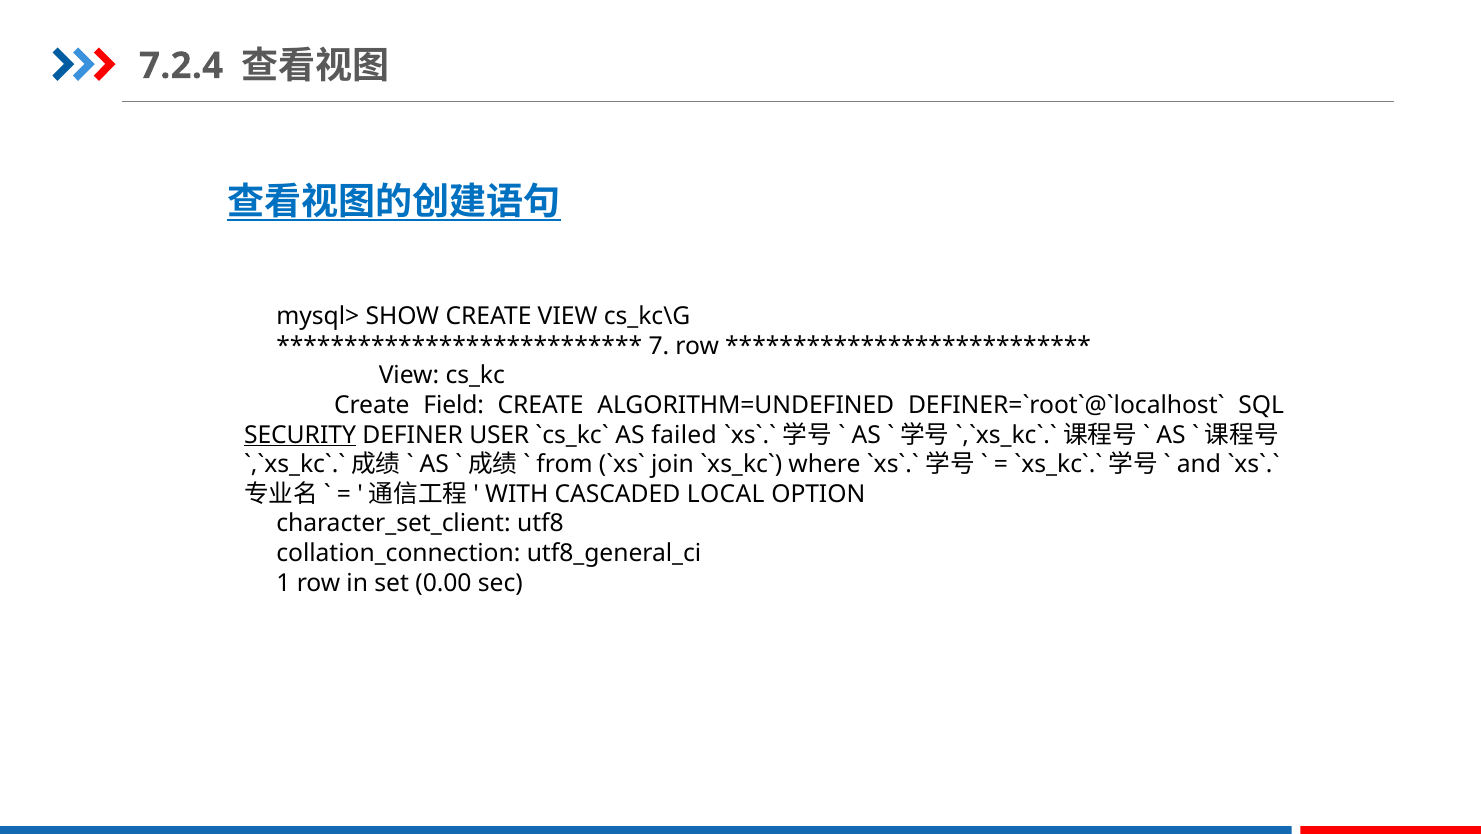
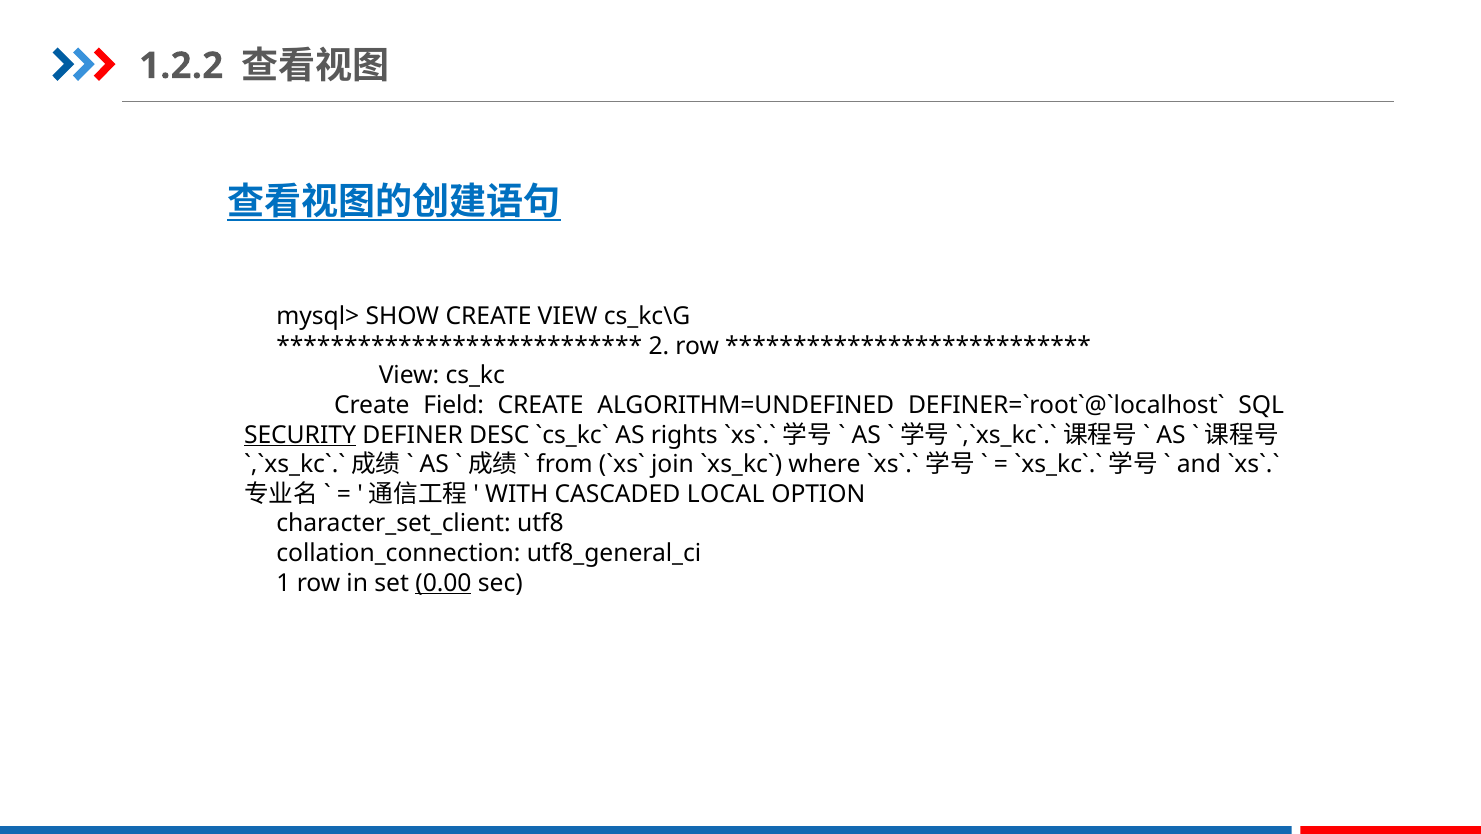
7.2.4: 7.2.4 -> 1.2.2 (181, 66)
7: 7 -> 2 (659, 346)
USER: USER -> DESC (499, 435)
failed: failed -> rights (684, 435)
0.00 underline: none -> present (443, 583)
